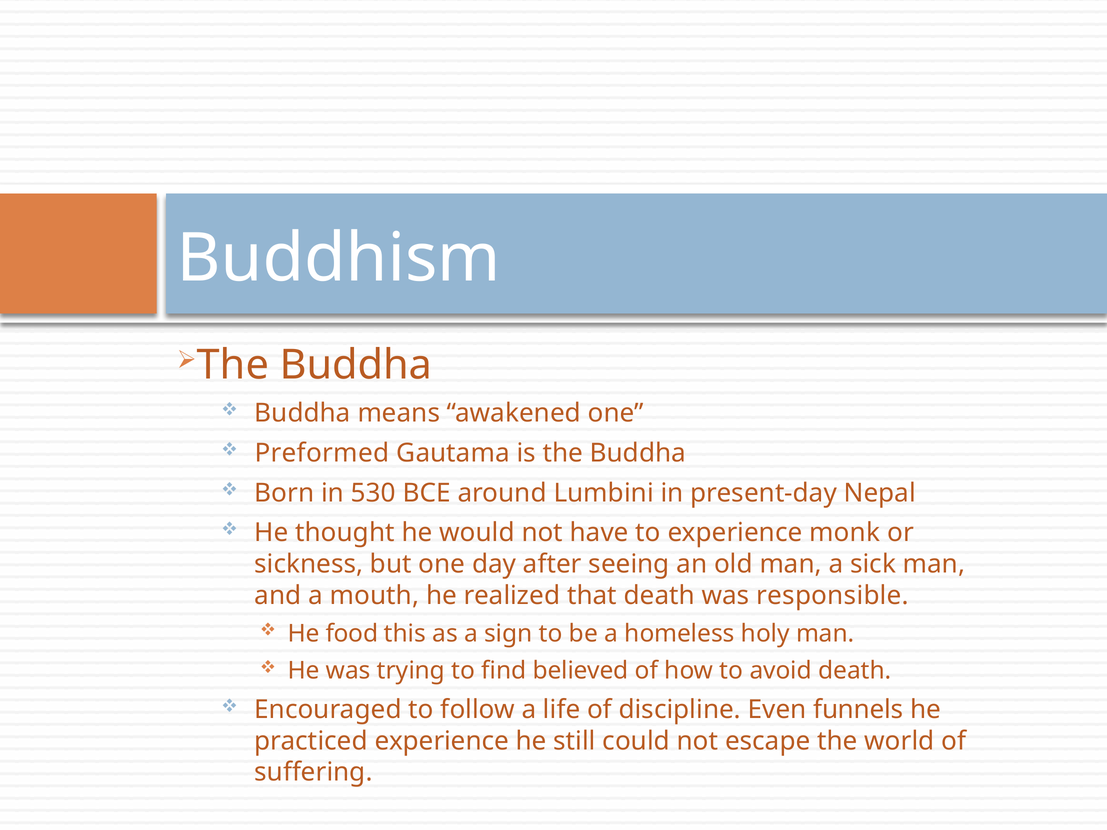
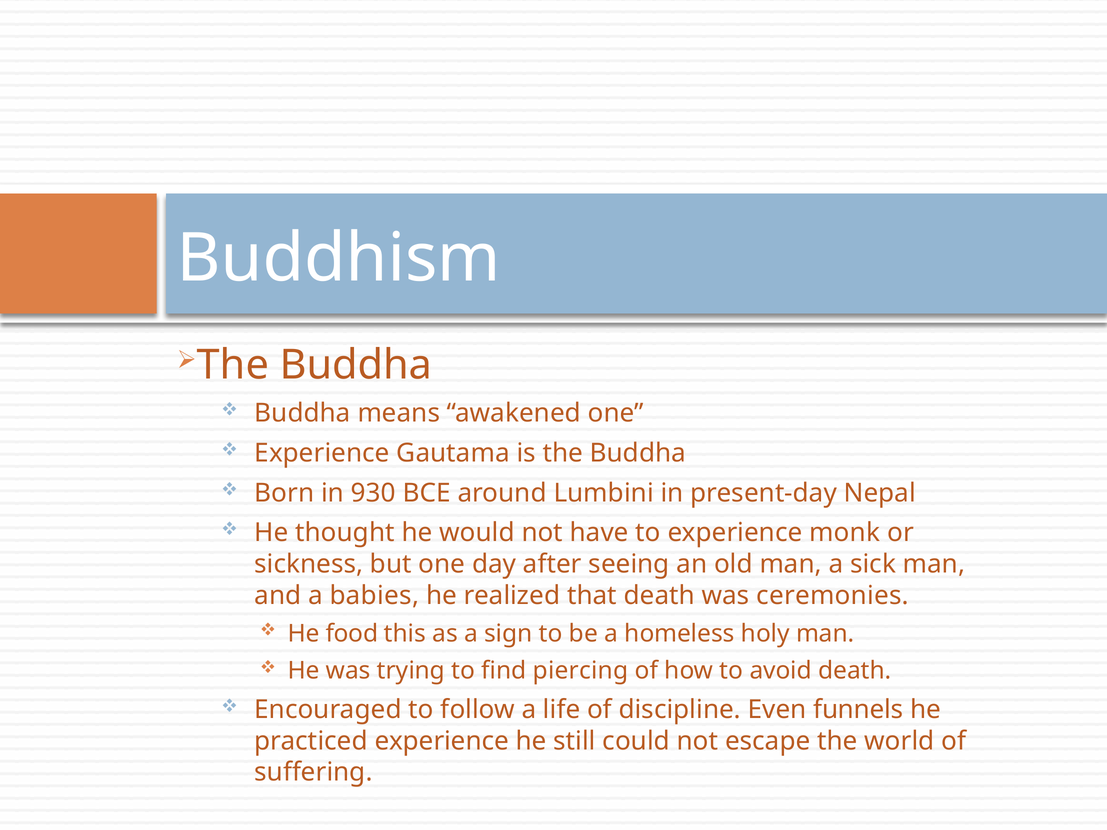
Preformed: Preformed -> Experience (322, 453)
530: 530 -> 930 (373, 493)
mouth: mouth -> babies (374, 596)
responsible: responsible -> ceremonies (833, 596)
believed: believed -> piercing (580, 671)
